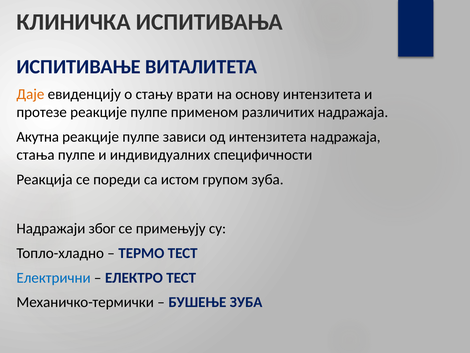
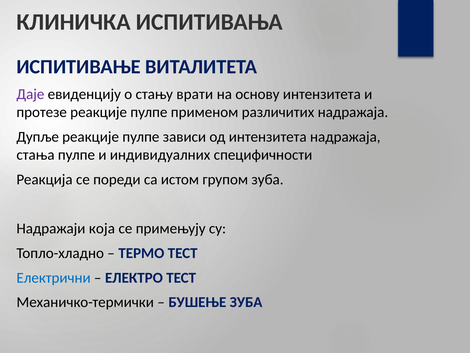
Даје colour: orange -> purple (30, 94)
Акутна: Акутна -> Дупље (38, 137)
због: због -> која (102, 228)
